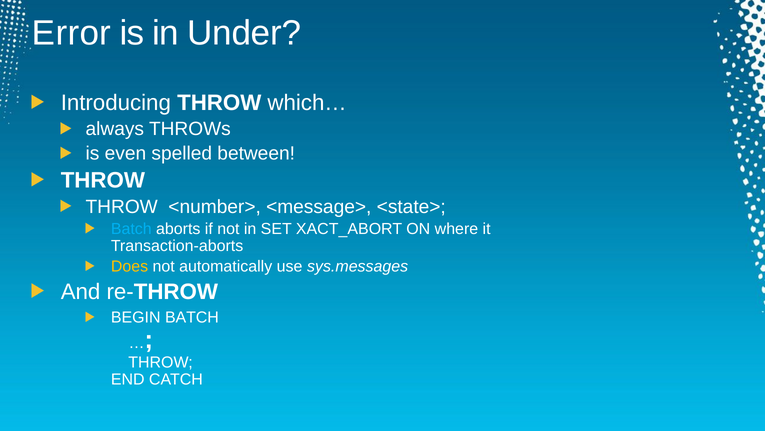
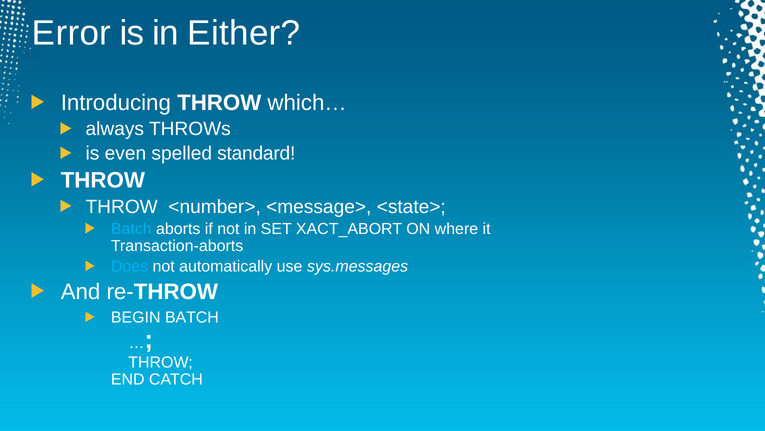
Under: Under -> Either (244, 33)
between: between -> standard (256, 153)
Does colour: yellow -> light blue (130, 266)
